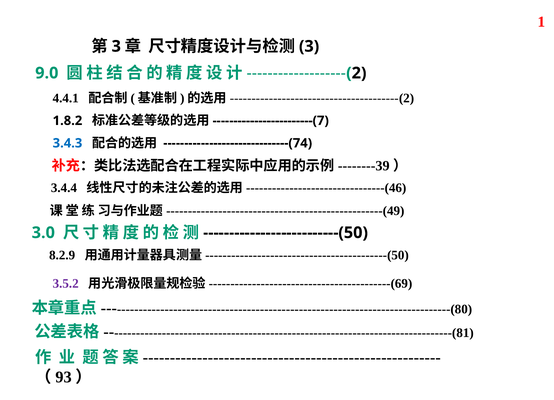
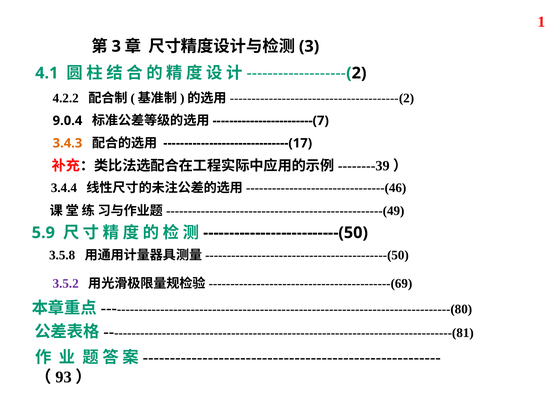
9.0: 9.0 -> 4.1 (47, 73)
4.4.1: 4.4.1 -> 4.2.2 (66, 98)
1.8.2: 1.8.2 -> 9.0.4 (67, 121)
3.4.3 colour: blue -> orange (67, 143)
------------------------------(74: ------------------------------(74 -> ------------------------------(17 (238, 143)
3.0: 3.0 -> 5.9 (43, 233)
8.2.9: 8.2.9 -> 3.5.8 (62, 255)
